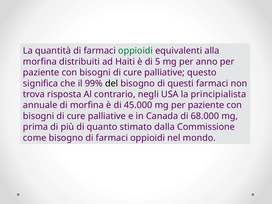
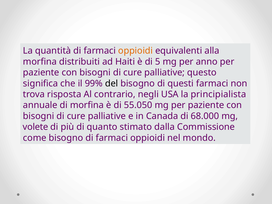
oppioidi colour: green -> orange (136, 51)
45.000: 45.000 -> 55.050 (138, 105)
prima: prima -> volete (36, 127)
